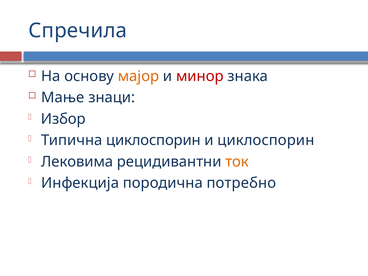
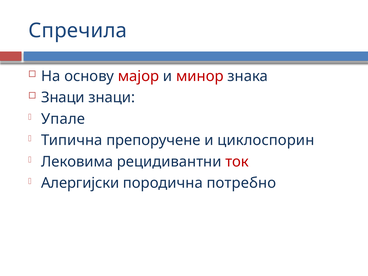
мајор colour: orange -> red (138, 76)
Мање: Мање -> Знаци (63, 98)
Избор: Избор -> Упале (63, 119)
Типична циклоспорин: циклоспорин -> препоручене (153, 140)
ток colour: orange -> red (237, 162)
Инфекција: Инфекција -> Алергијски (80, 183)
